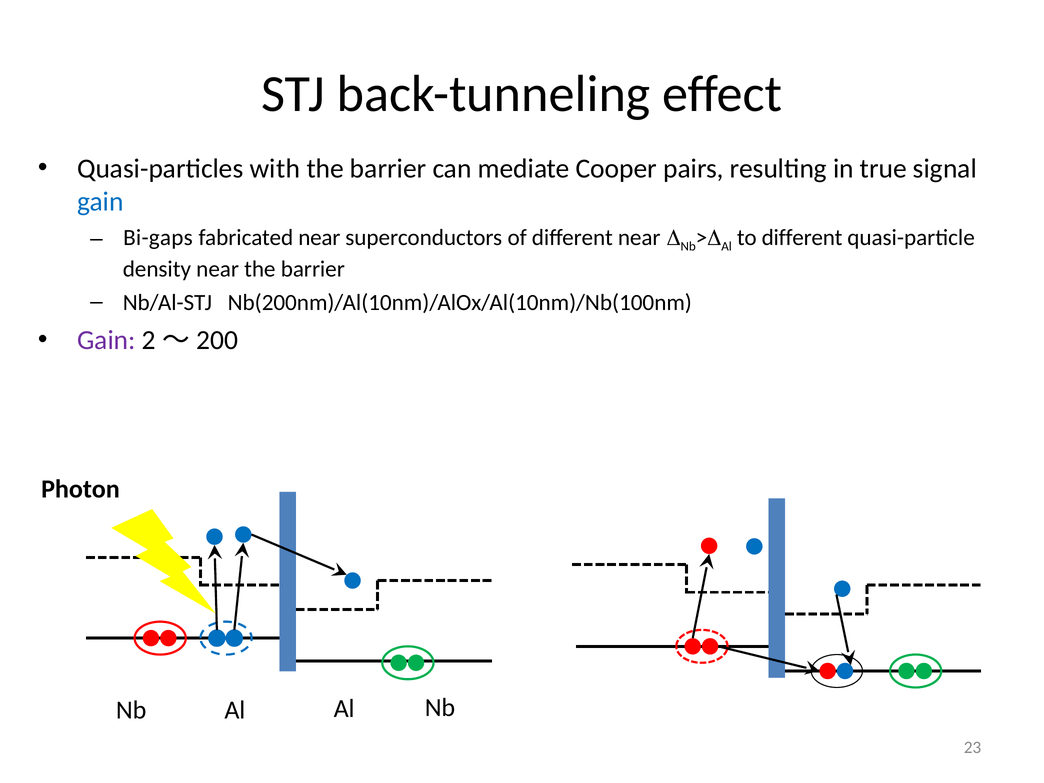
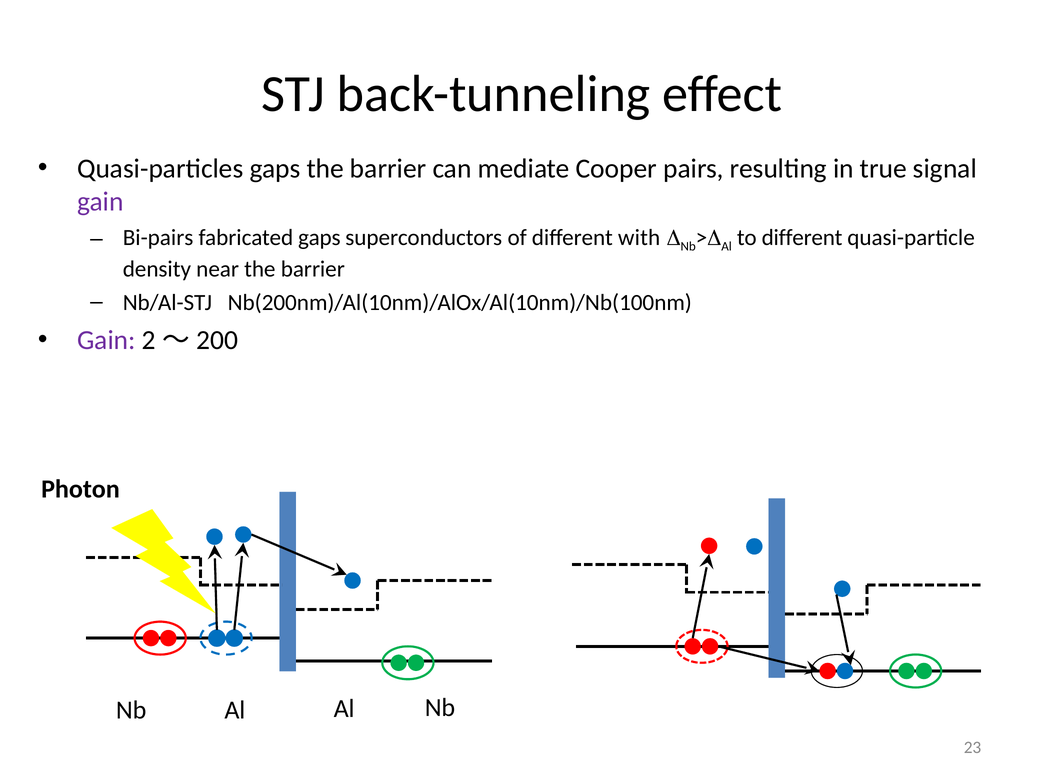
Quasi-particles with: with -> gaps (275, 169)
gain colour: blue -> purple (100, 202)
Bi-gaps: Bi-gaps -> Bi-pairs (158, 237)
fabricated near: near -> gaps (319, 237)
different near: near -> with (639, 237)
